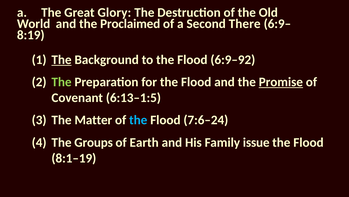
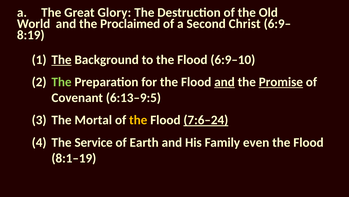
There: There -> Christ (245, 24)
6:9–92: 6:9–92 -> 6:9–10 (233, 59)
and underline: none -> present (225, 82)
6:13–1:5: 6:13–1:5 -> 6:13–9:5 (133, 97)
Matter: Matter -> Mortal (93, 120)
the colour: light blue -> yellow (138, 120)
7:6–24 underline: none -> present (206, 120)
Groups: Groups -> Service (94, 142)
issue: issue -> even (256, 142)
